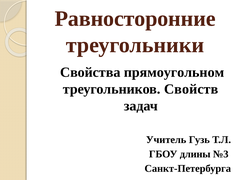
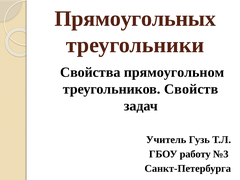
Равносторонние: Равносторонние -> Прямоугольных (135, 19)
длины: длины -> работу (195, 154)
